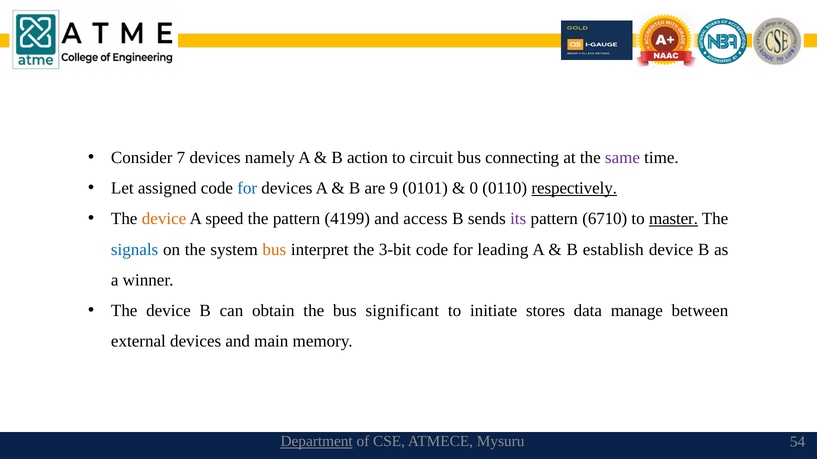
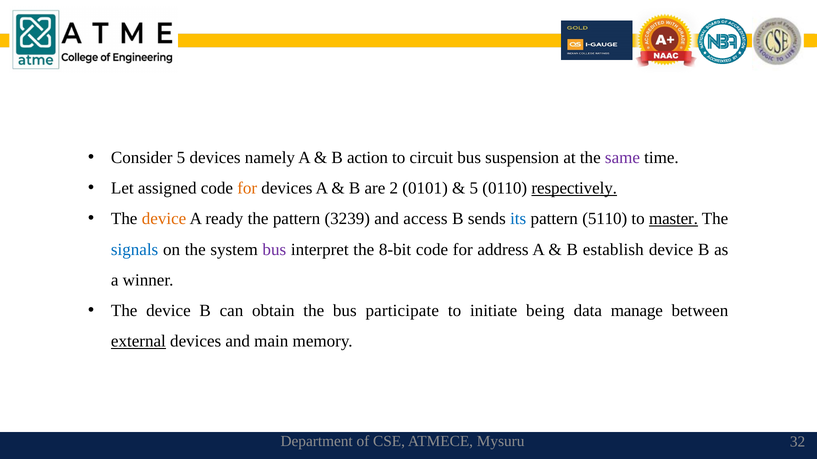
Consider 7: 7 -> 5 (181, 158)
connecting: connecting -> suspension (522, 158)
for colour: blue -> orange (247, 188)
9: 9 -> 2 (394, 188)
0: 0 -> 5 (474, 188)
speed: speed -> ready (224, 219)
4199: 4199 -> 3239 (347, 219)
its colour: purple -> blue (518, 219)
6710: 6710 -> 5110 (605, 219)
bus colour: orange -> purple (274, 250)
3-bit: 3-bit -> 8-bit (395, 250)
leading: leading -> address (503, 250)
significant: significant -> participate (402, 311)
stores: stores -> being (545, 311)
external underline: none -> present (138, 342)
Department underline: present -> none (317, 442)
54: 54 -> 32 (798, 442)
